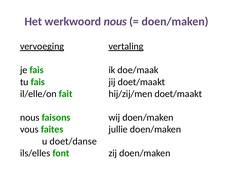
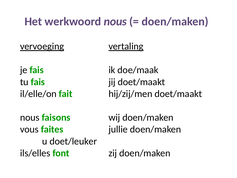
doet/danse: doet/danse -> doet/leuker (73, 141)
